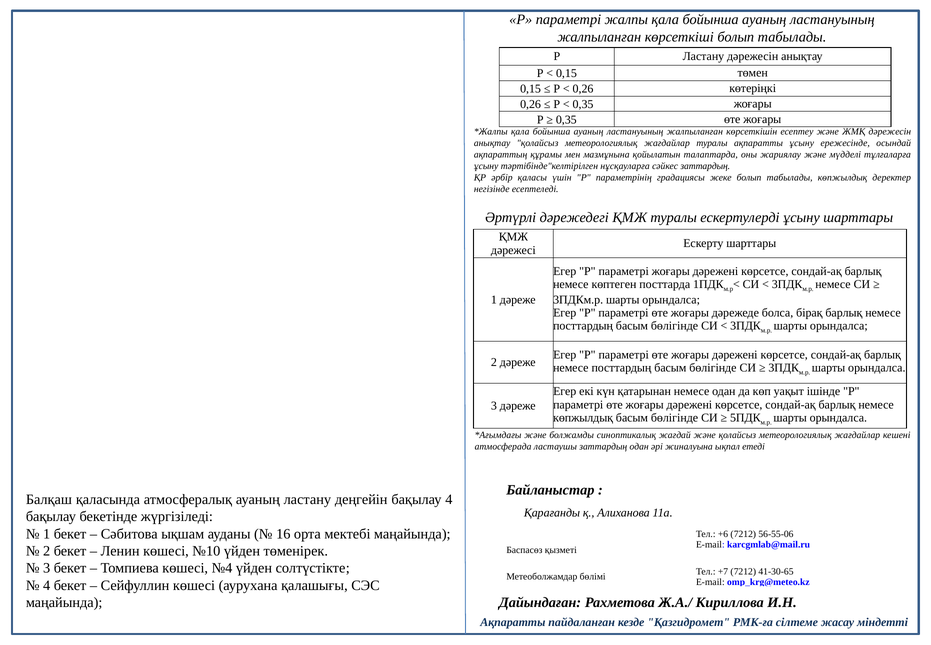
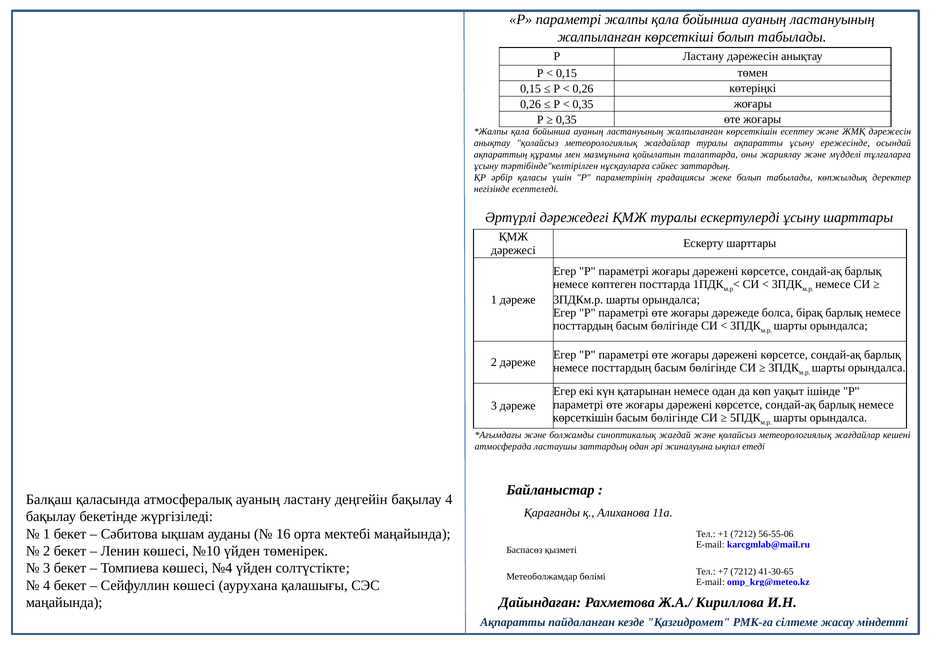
көпжылдық: көпжылдық -> көрсеткішін (583, 418)
+6: +6 -> +1 (723, 534)
